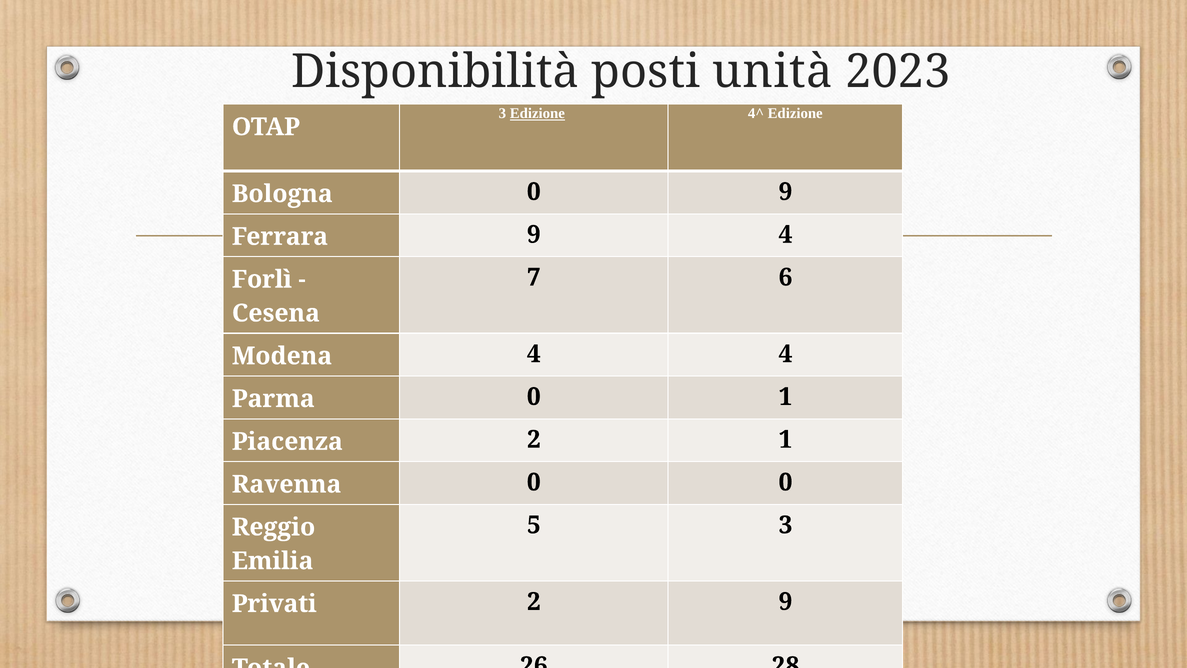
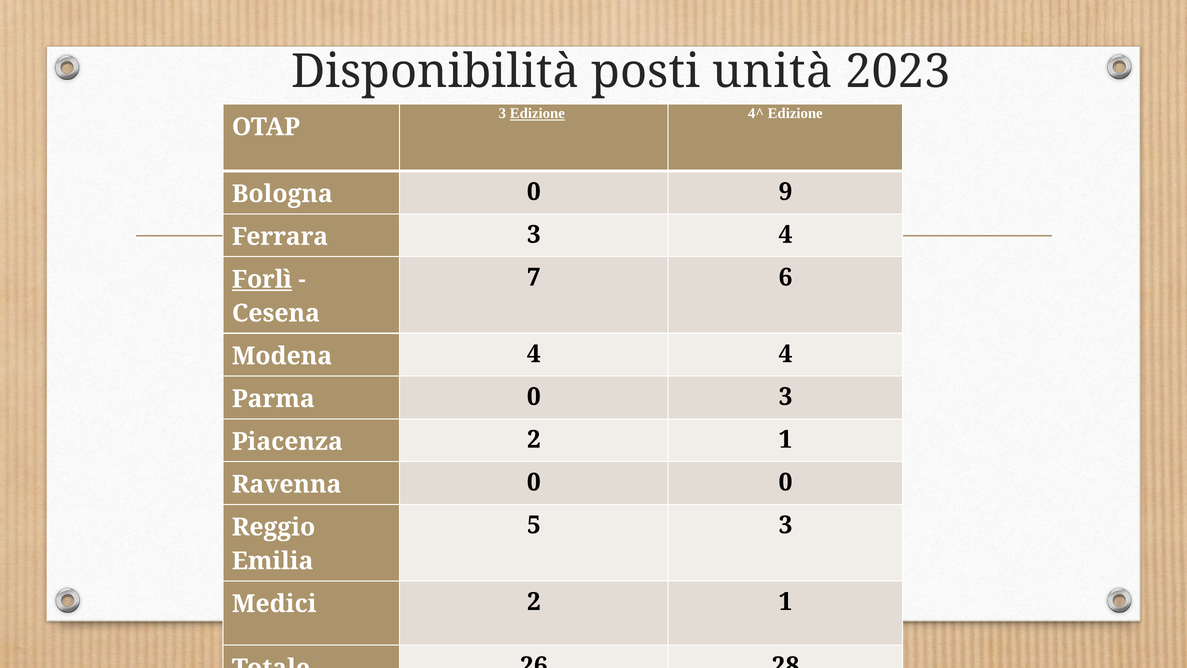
Ferrara 9: 9 -> 3 (534, 234)
Forlì underline: none -> present (262, 279)
0 1: 1 -> 3 (785, 397)
Privati: Privati -> Medici (274, 604)
9: 9 -> 1 (785, 601)
